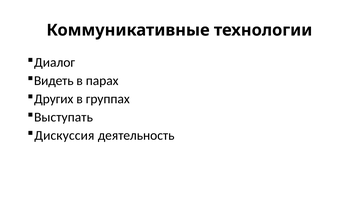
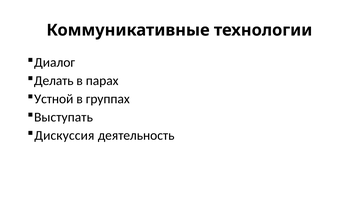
Видеть: Видеть -> Делать (54, 81)
Других: Других -> Устной (54, 99)
